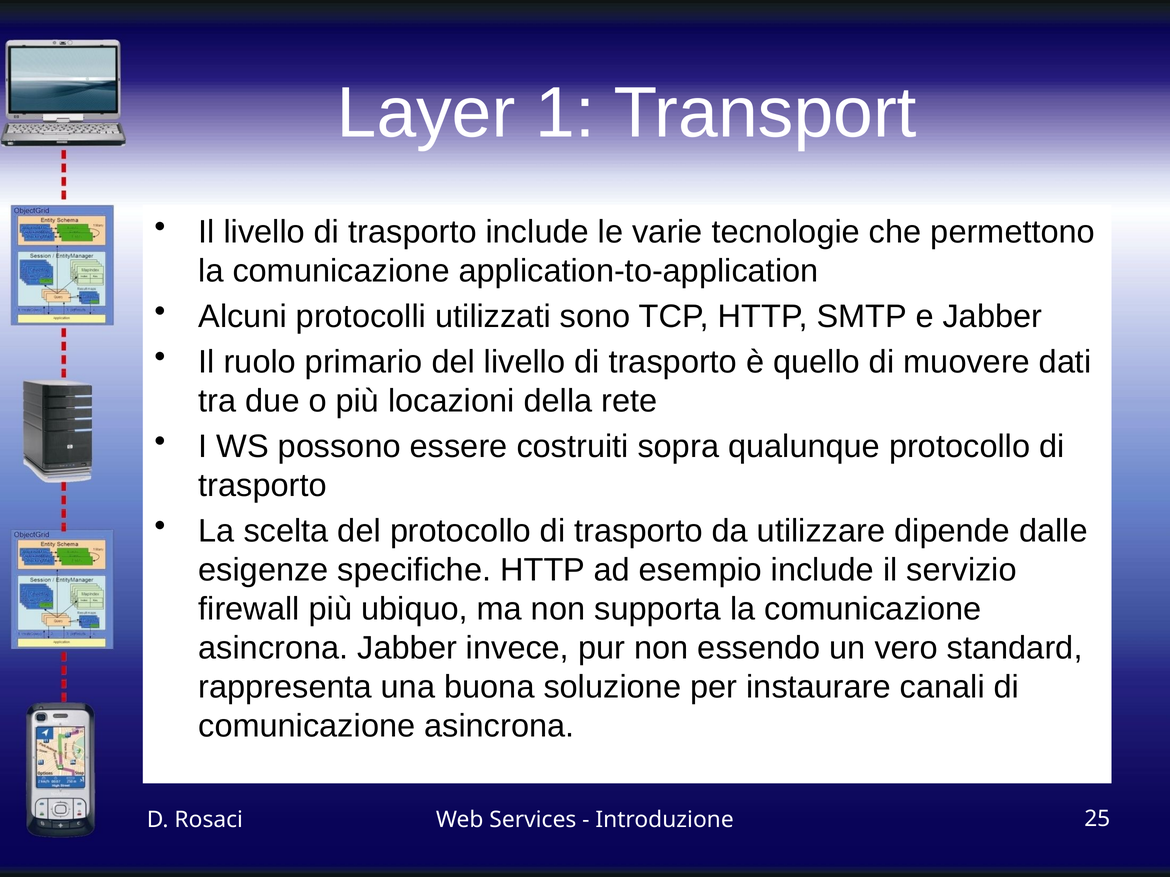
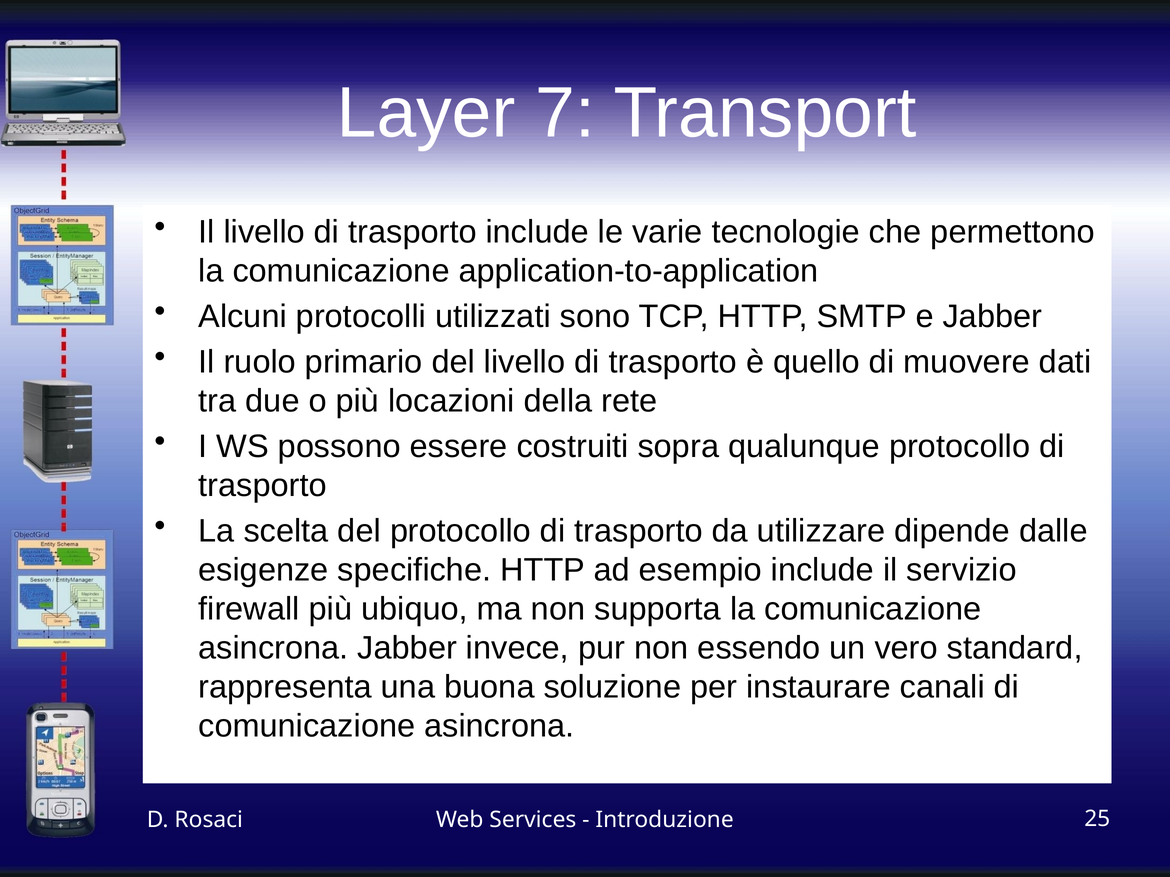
1: 1 -> 7 (565, 113)
